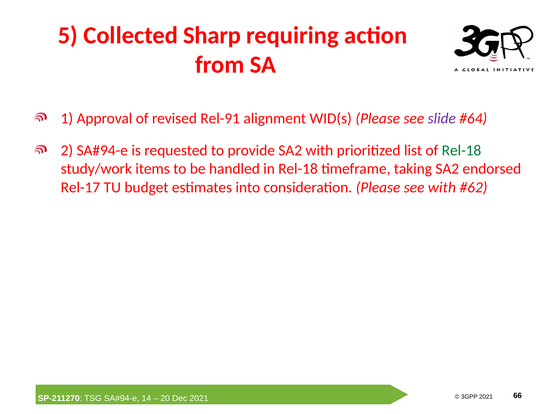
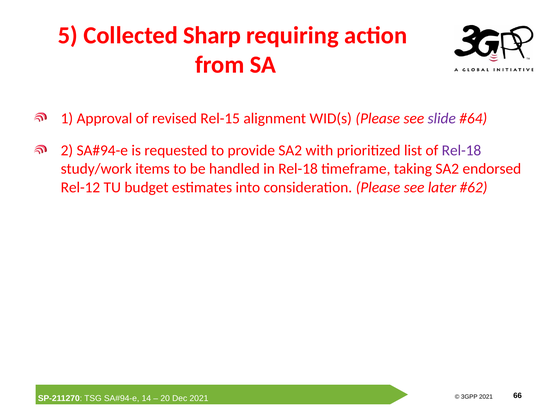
Rel-91: Rel-91 -> Rel-15 (220, 118)
Rel-18 colour: green -> purple (461, 151)
Rel-17: Rel-17 -> Rel-12 (80, 187)
see with: with -> later (442, 187)
